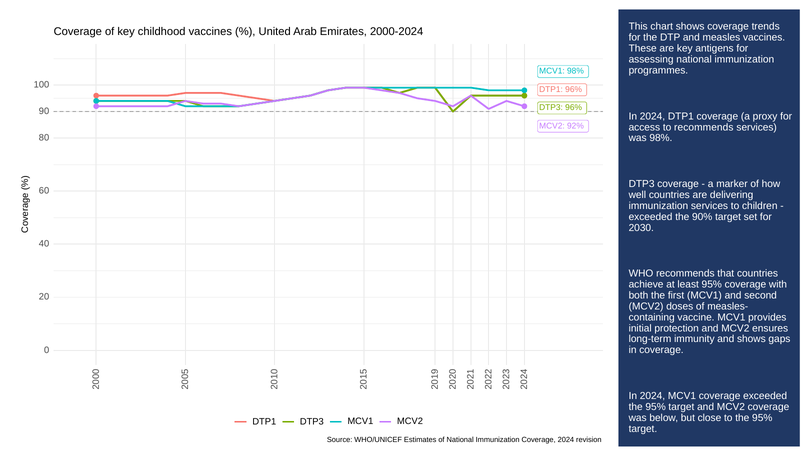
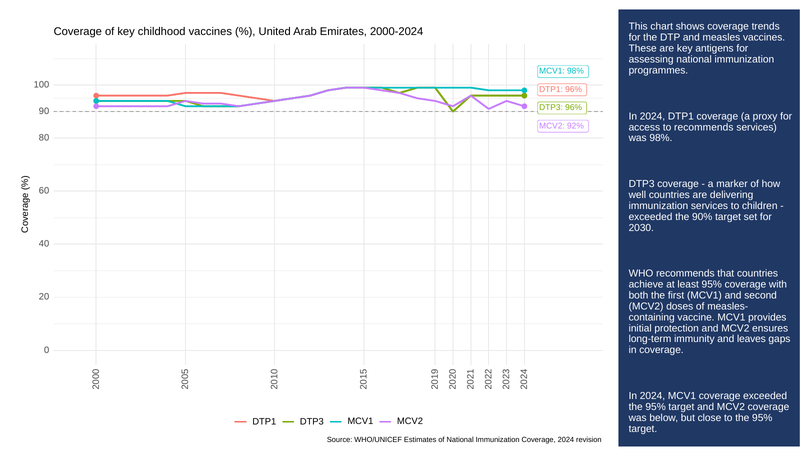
and shows: shows -> leaves (751, 339)
